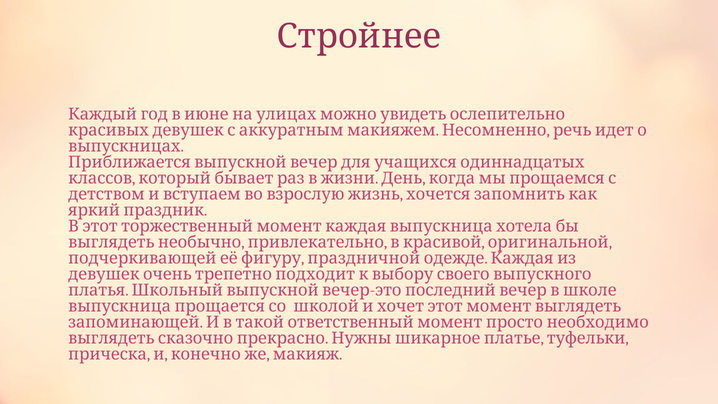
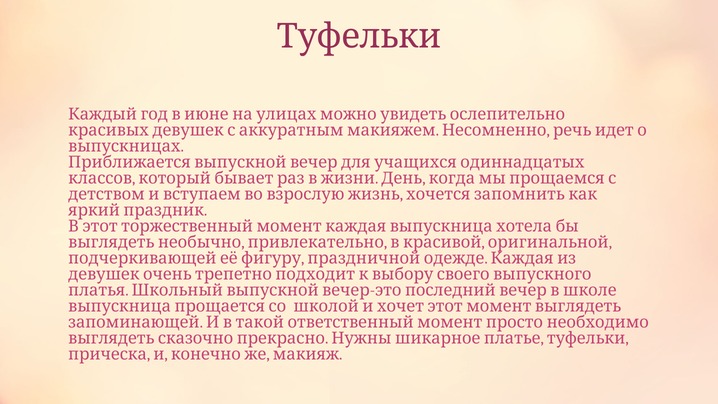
Стройнее: Стройнее -> Туфельки (359, 37)
